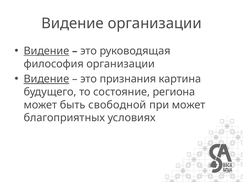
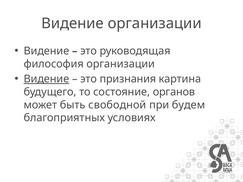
Видение underline: present -> none (46, 51)
региона: региона -> органов (174, 92)
при может: может -> будем (189, 105)
